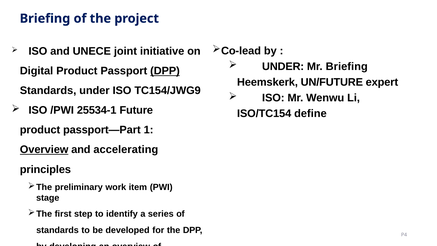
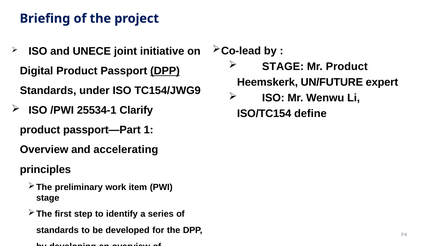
UNDER: UNDER -> STAGE (283, 66)
Mr Briefing: Briefing -> Product (347, 66)
Future: Future -> Clarify (136, 110)
Overview underline: present -> none (44, 150)
